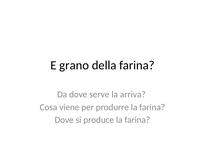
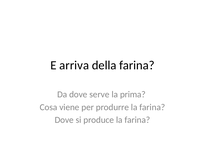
grano: grano -> arriva (74, 65)
arriva: arriva -> prima (133, 94)
